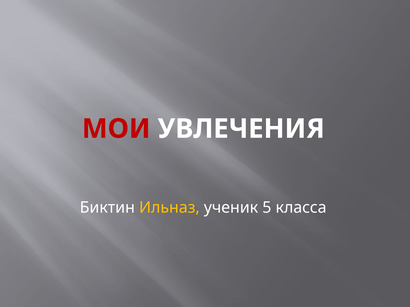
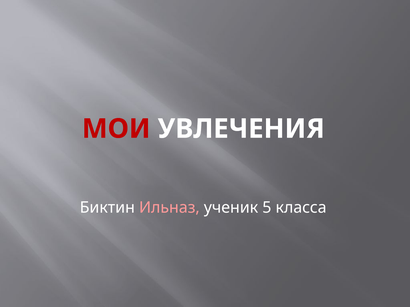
Ильназ colour: yellow -> pink (169, 208)
